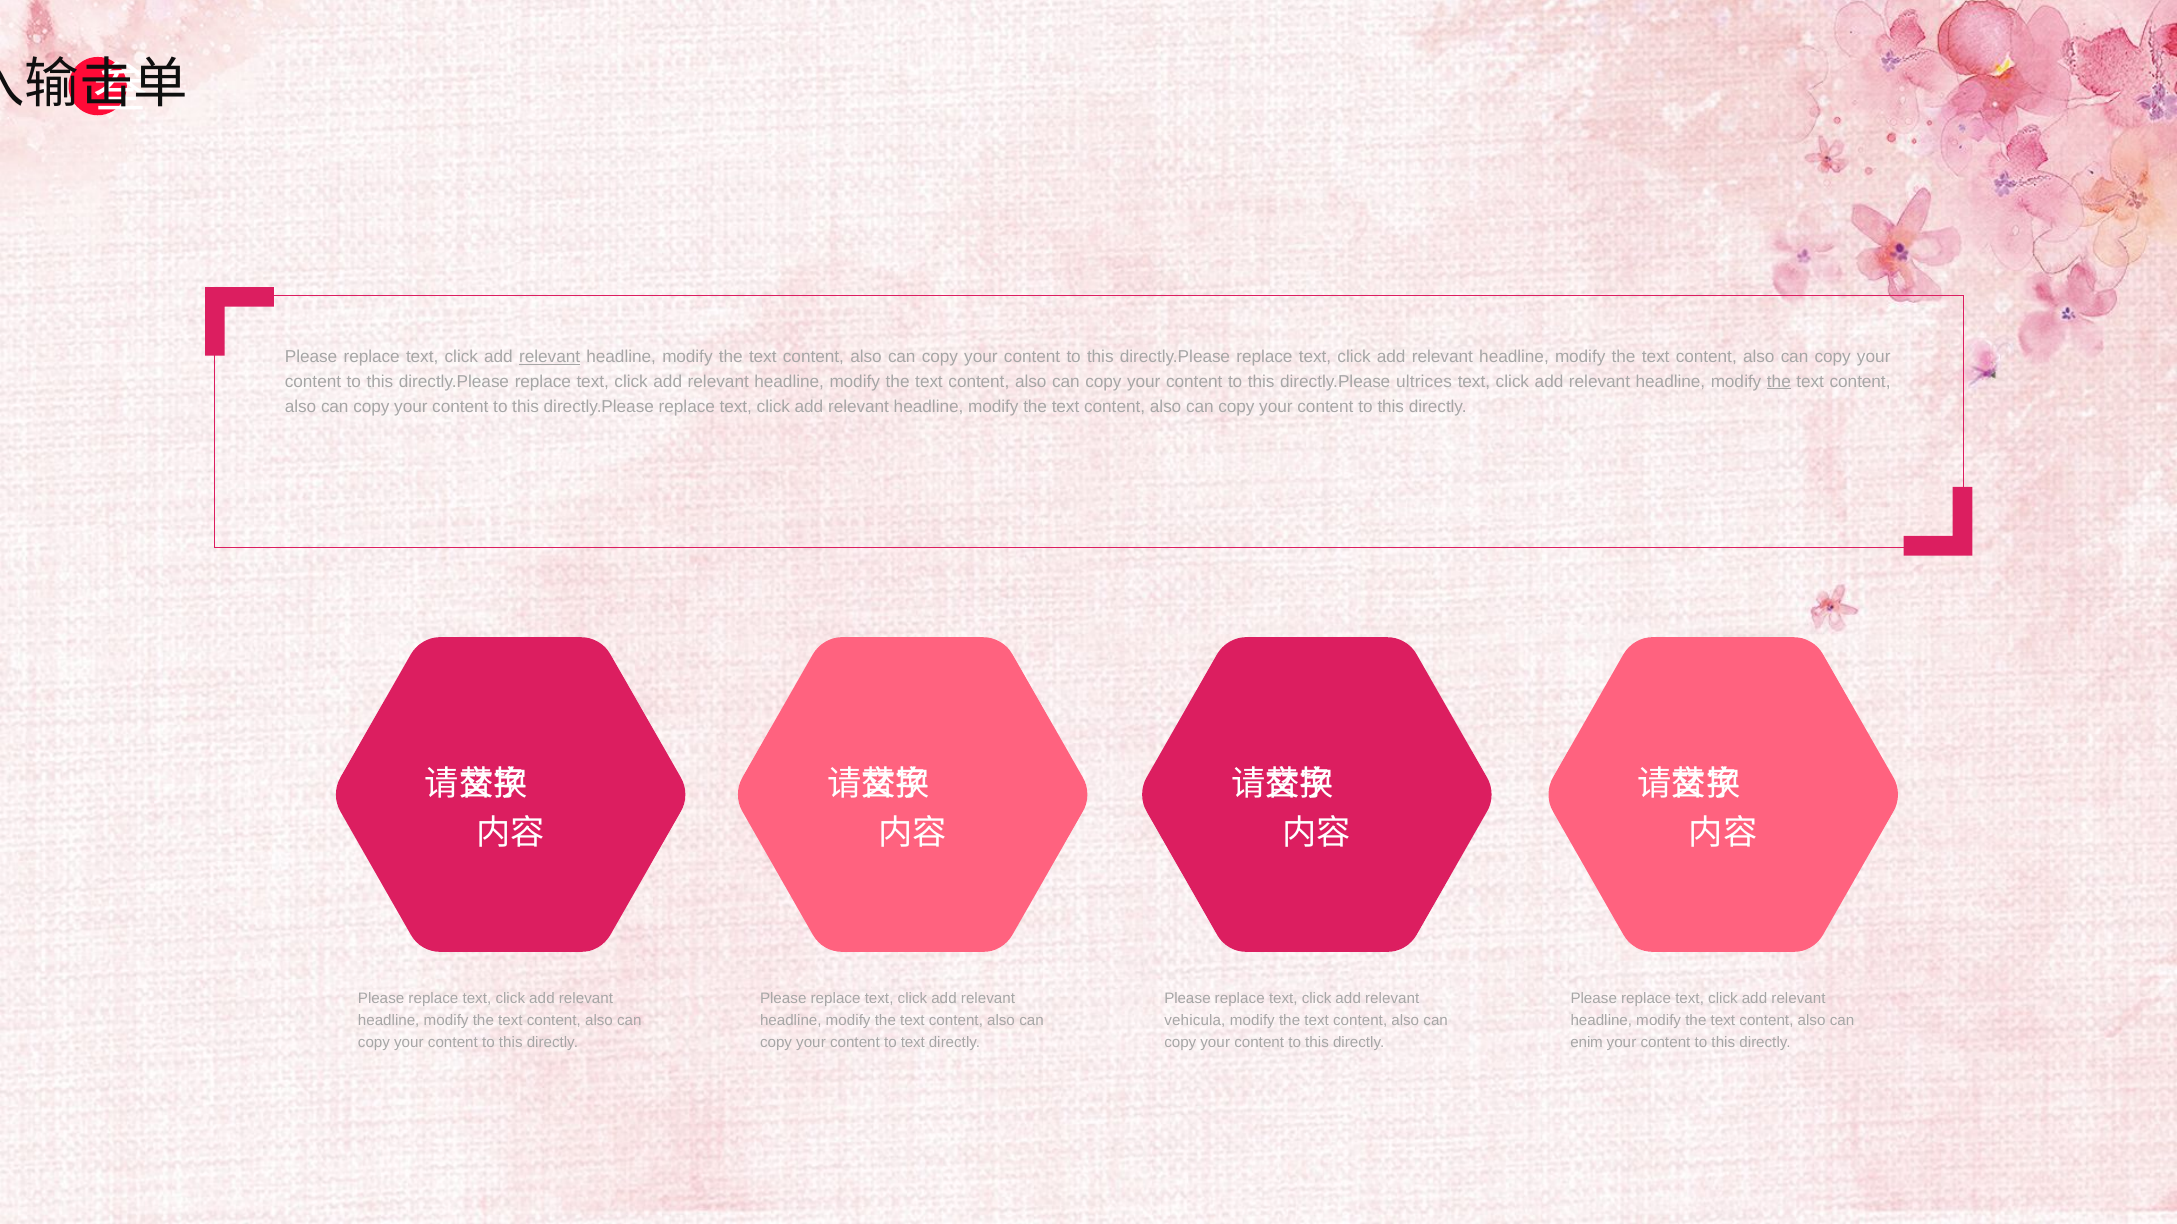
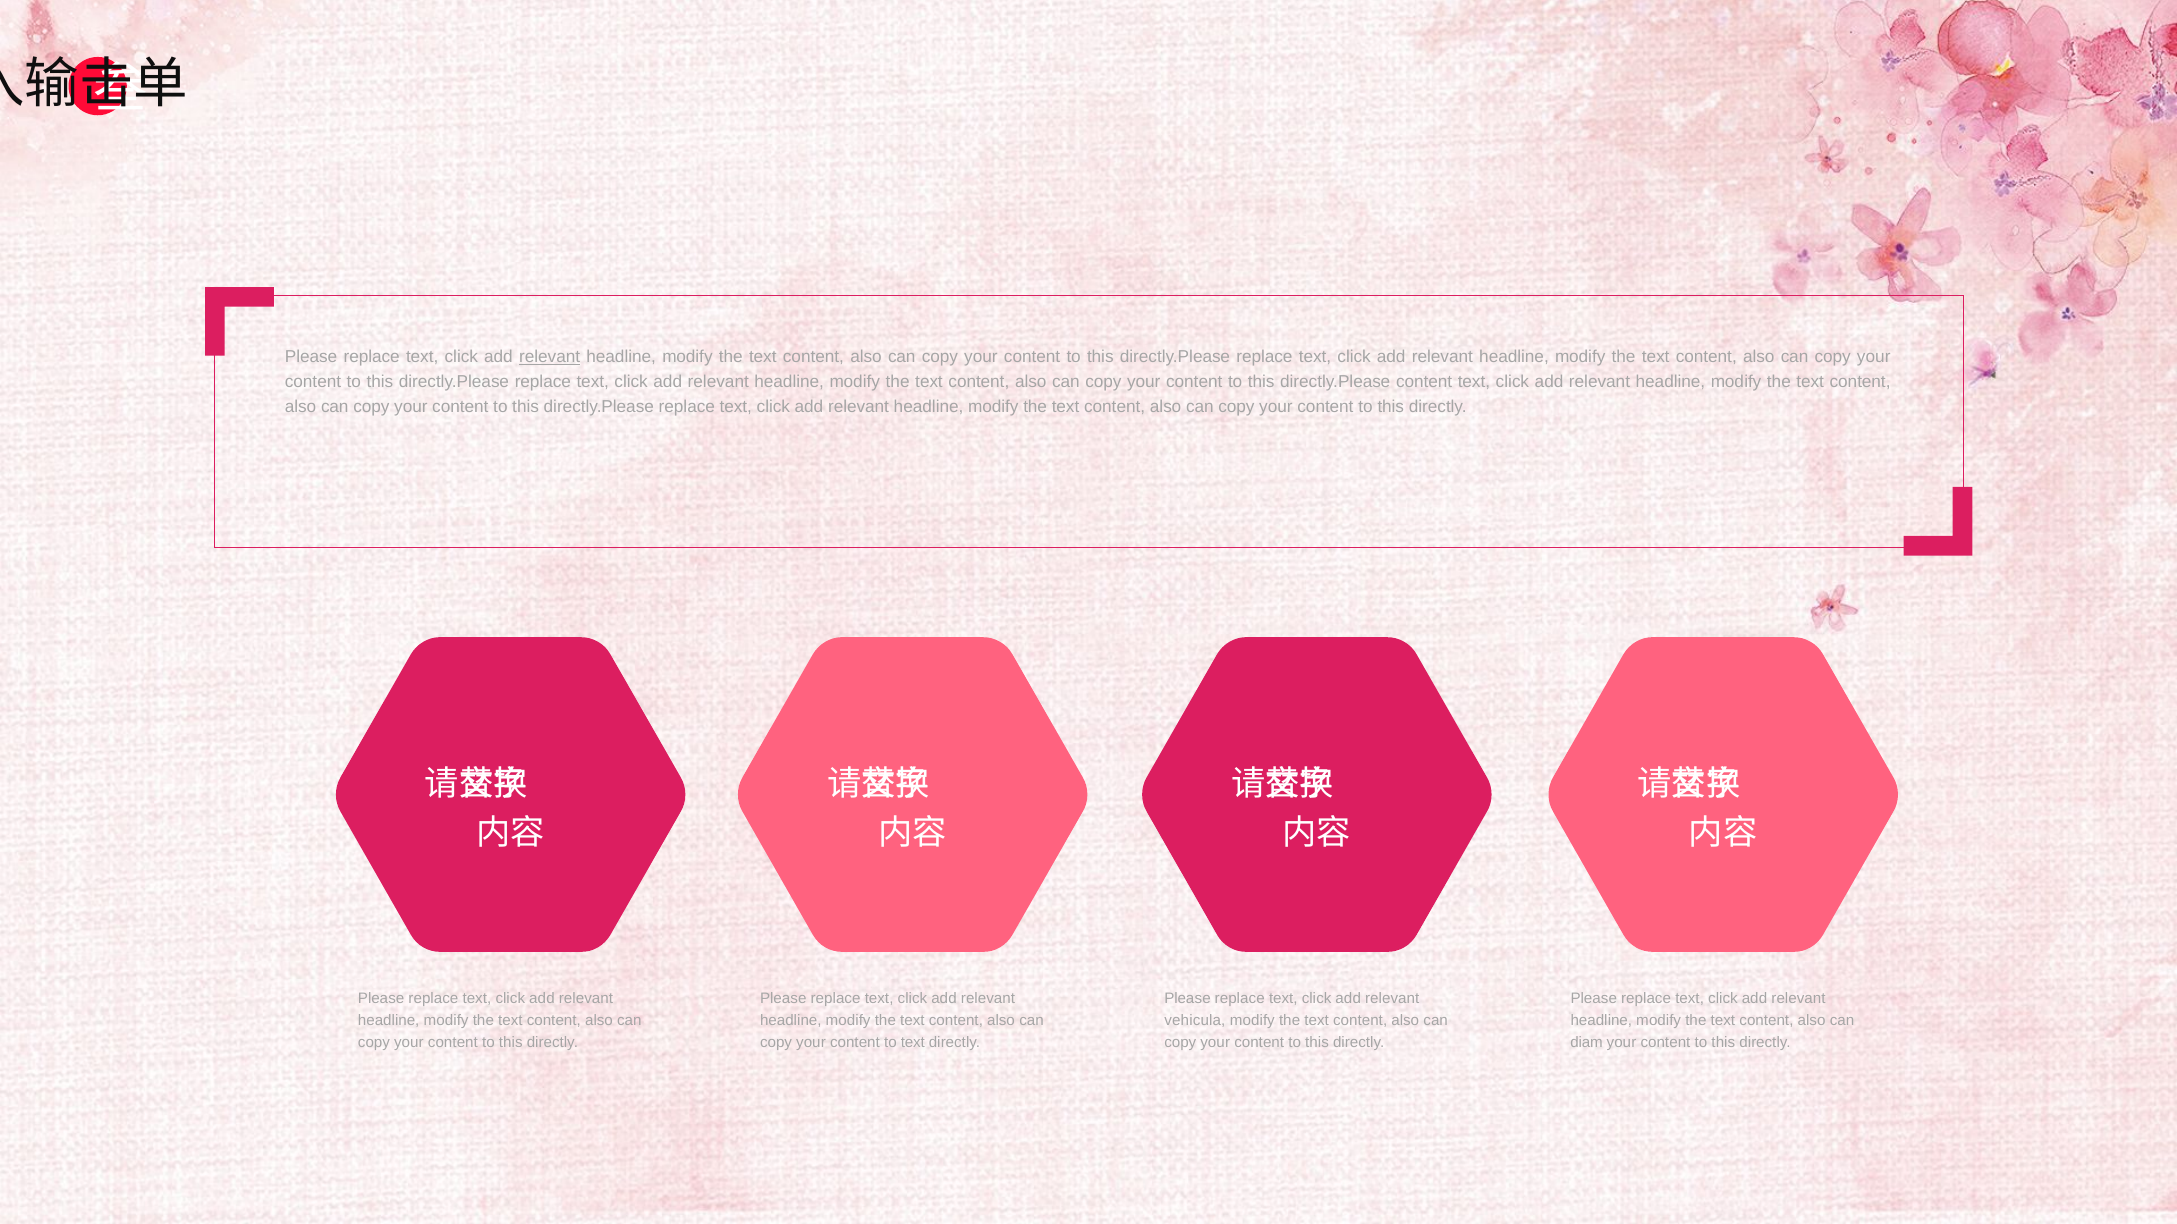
directly.Please ultrices: ultrices -> content (1424, 382)
the underline: present -> none (1779, 382)
enim: enim -> diam (1587, 1043)
